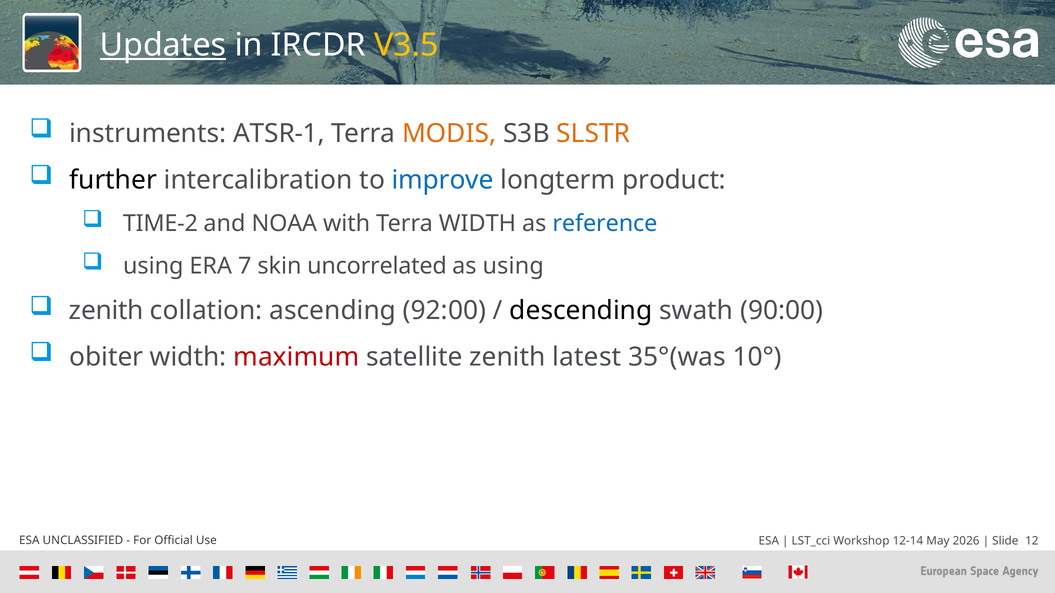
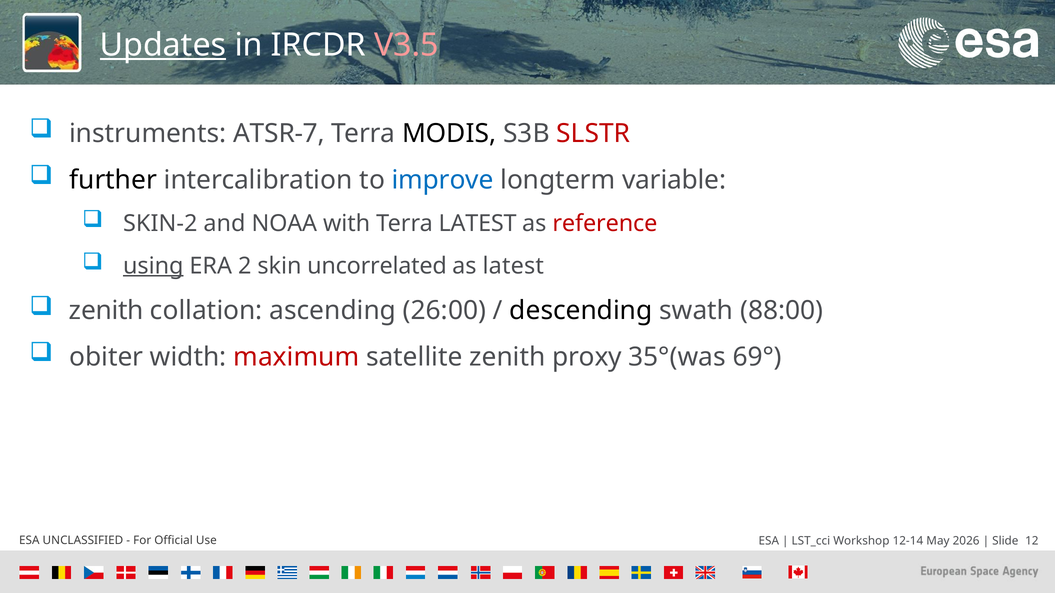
V3.5 colour: yellow -> pink (406, 45)
ATSR-1: ATSR-1 -> ATSR-7 (279, 134)
MODIS colour: orange -> black (449, 134)
SLSTR colour: orange -> red (593, 134)
product: product -> variable (674, 180)
TIME-2: TIME-2 -> SKIN-2 (160, 224)
Terra WIDTH: WIDTH -> LATEST (478, 224)
reference colour: blue -> red (605, 224)
using underline: none -> present (153, 266)
7: 7 -> 2 (245, 266)
as using: using -> latest (513, 266)
92:00: 92:00 -> 26:00 (444, 311)
90:00: 90:00 -> 88:00 (782, 311)
latest: latest -> proxy (587, 357)
10°: 10° -> 69° (757, 357)
